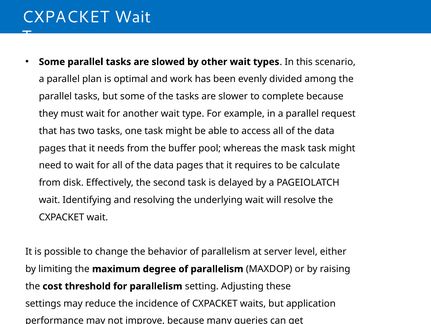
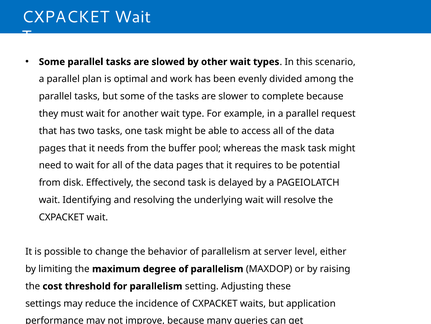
calculate: calculate -> potential (320, 165)
